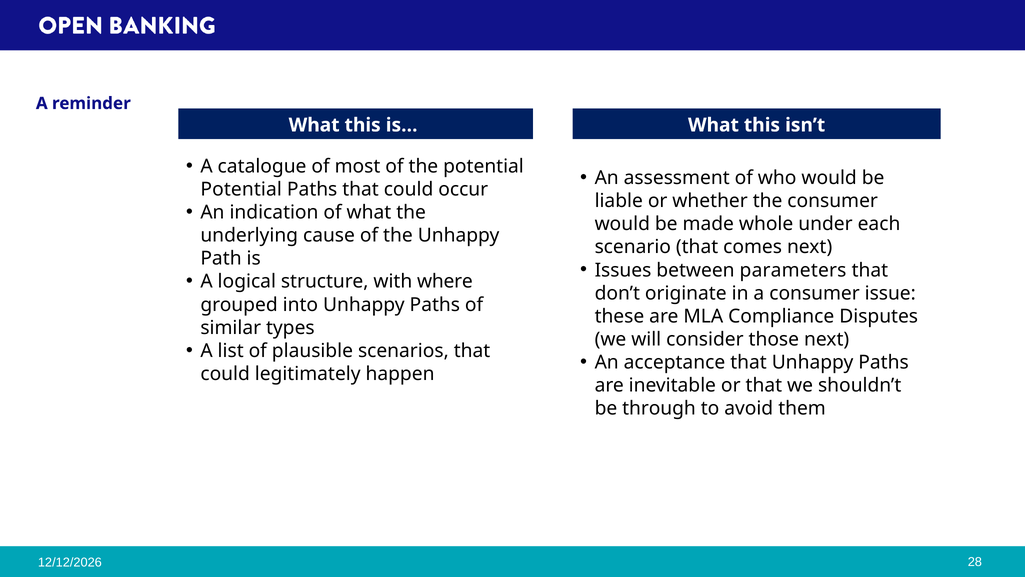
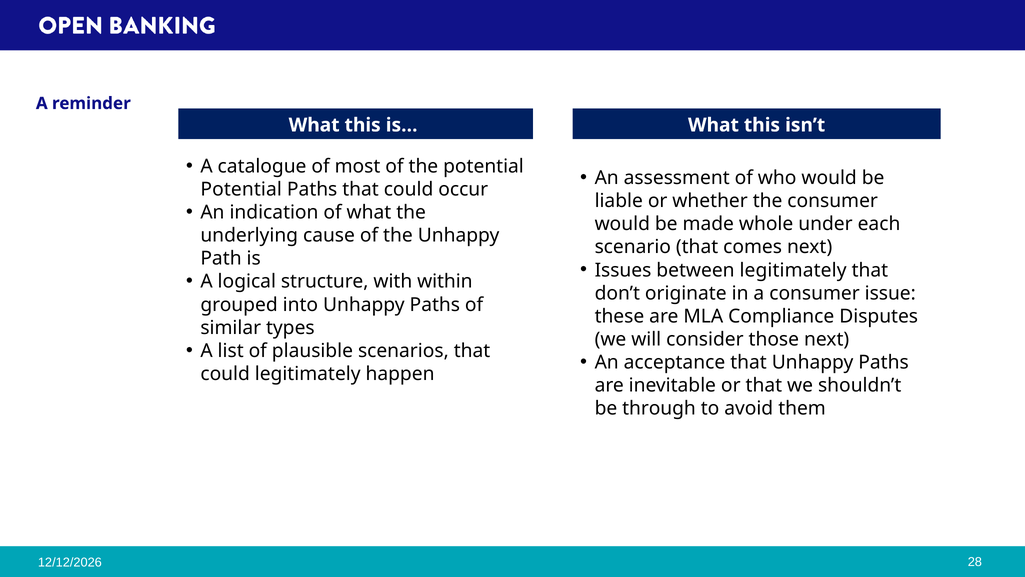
between parameters: parameters -> legitimately (793, 270)
where: where -> within (445, 281)
